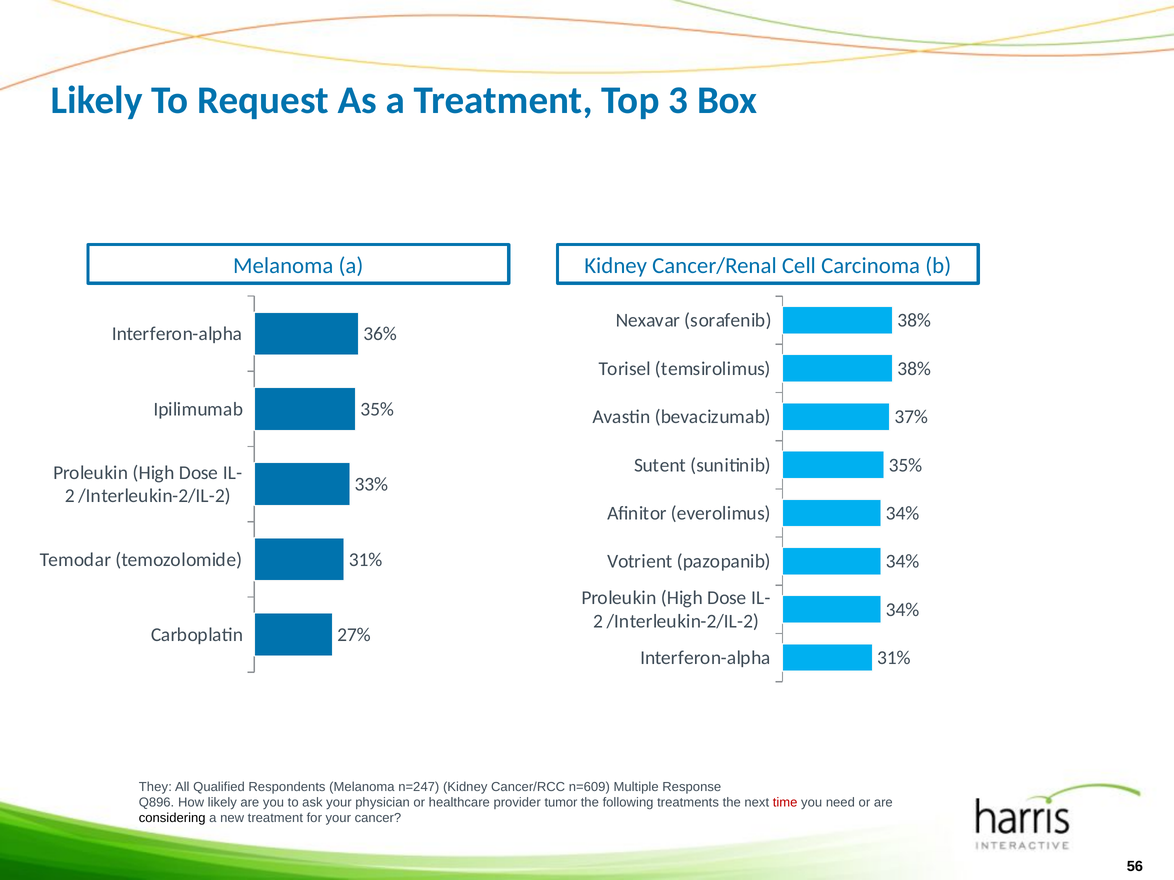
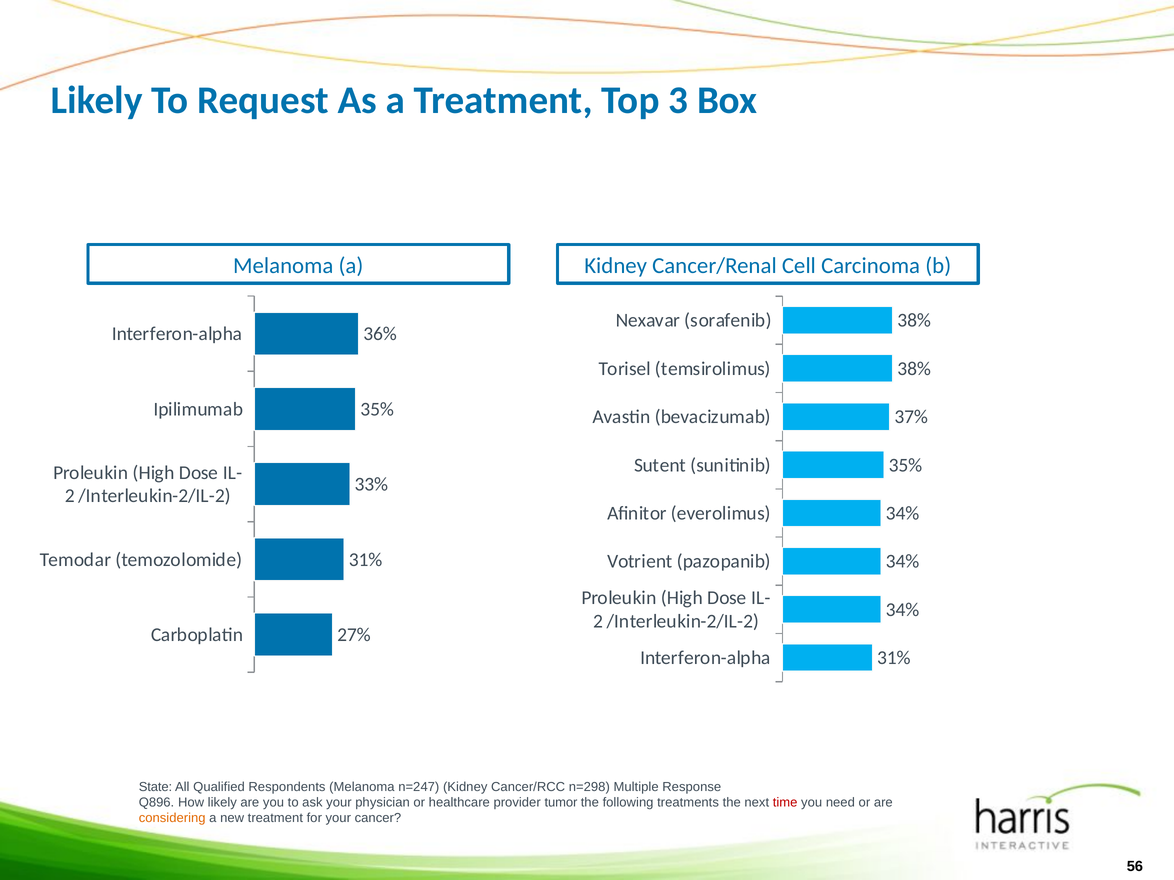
They: They -> State (155, 787)
n=609: n=609 -> n=298 (589, 787)
considering colour: black -> orange (172, 819)
